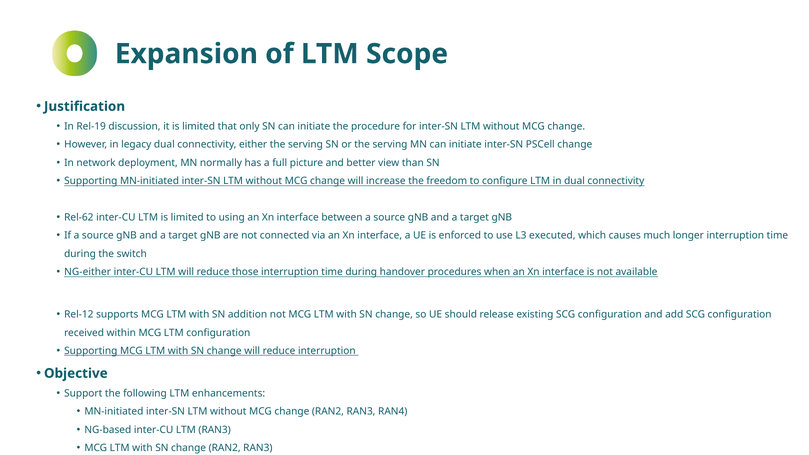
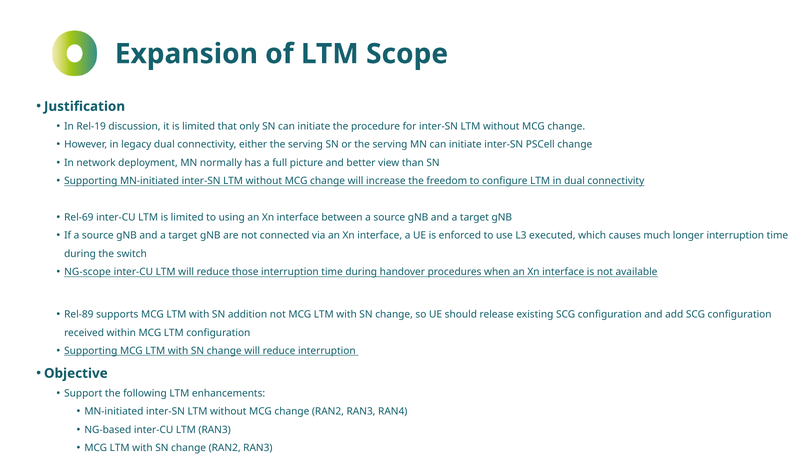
Rel-62: Rel-62 -> Rel-69 (79, 217)
NG-either: NG-either -> NG-scope (88, 272)
Rel-12: Rel-12 -> Rel-89 (79, 315)
